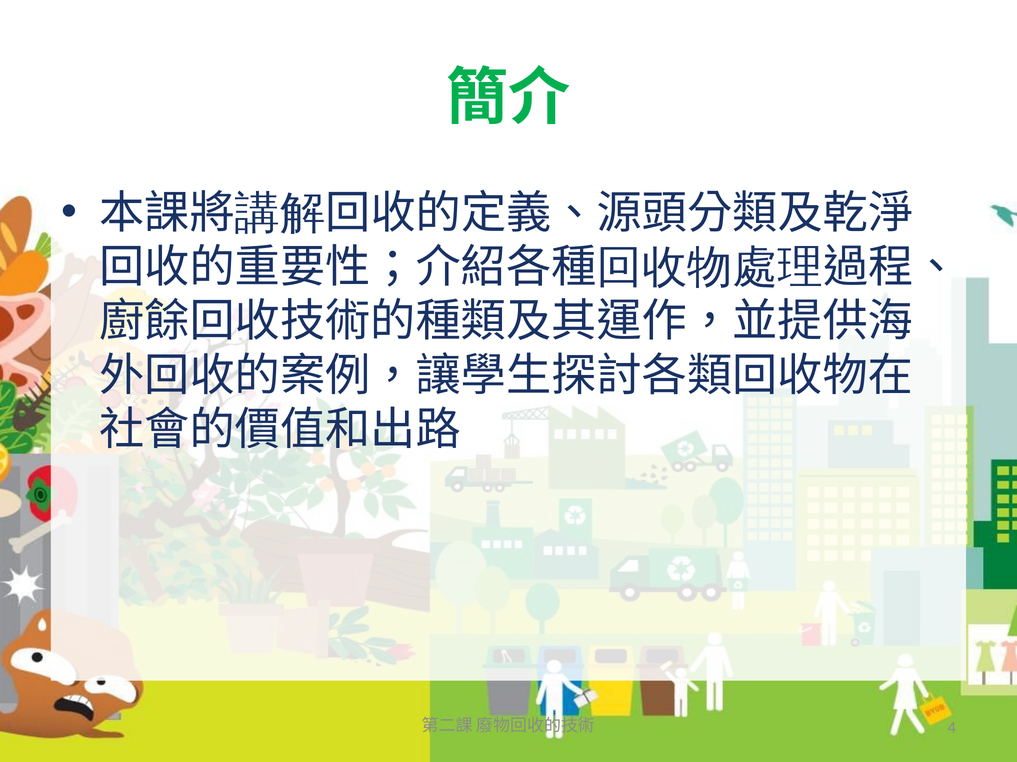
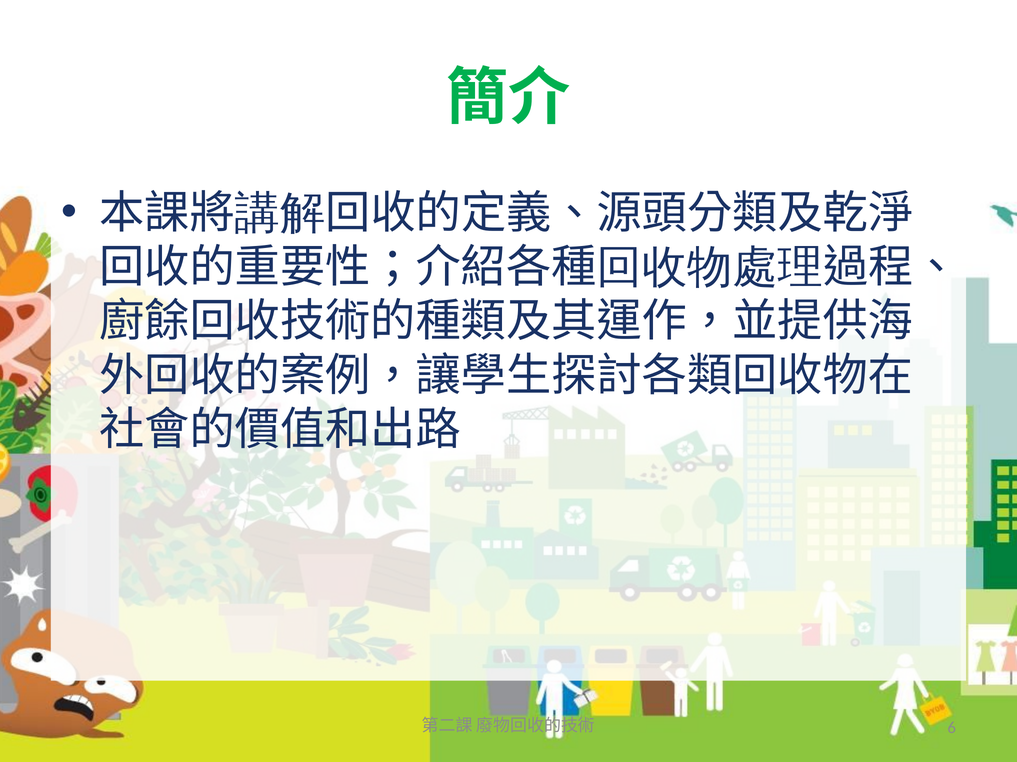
4: 4 -> 6 (952, 728)
